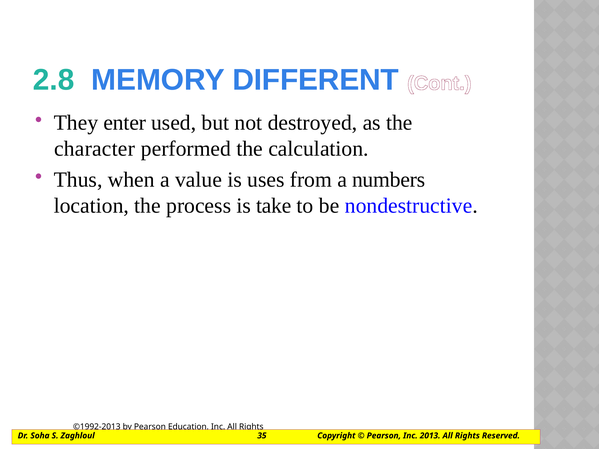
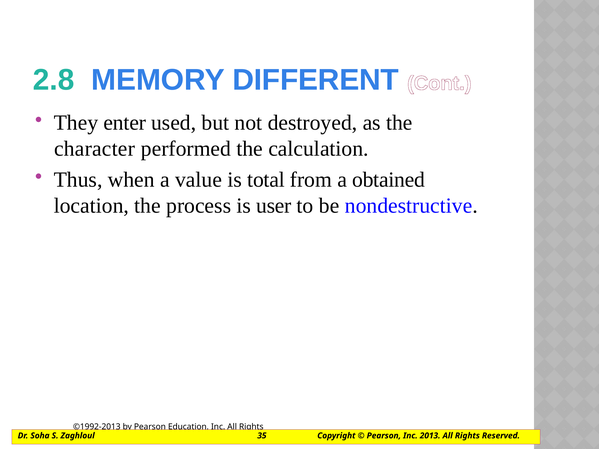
uses: uses -> total (266, 180)
numbers: numbers -> obtained (389, 180)
take: take -> user (274, 206)
